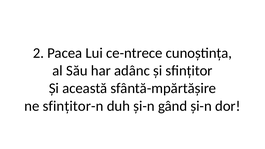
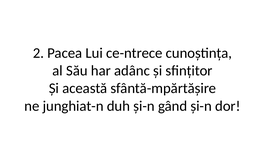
sfințitor-n: sfințitor-n -> junghiat-n (73, 106)
